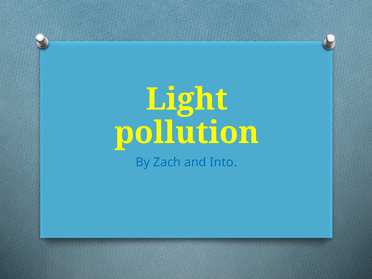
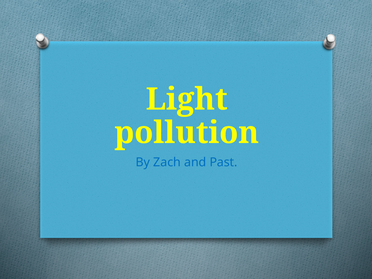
Into: Into -> Past (223, 162)
